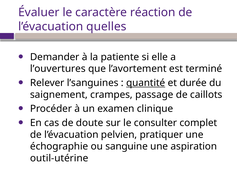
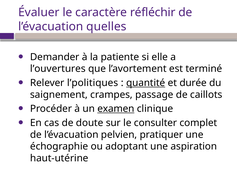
réaction: réaction -> réfléchir (153, 12)
l’sanguines: l’sanguines -> l’politiques (93, 83)
examen underline: none -> present (116, 109)
sanguine: sanguine -> adoptant (127, 147)
outil-utérine: outil-utérine -> haut-utérine (59, 159)
